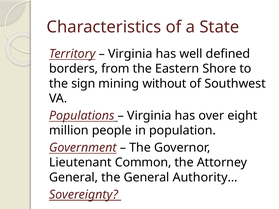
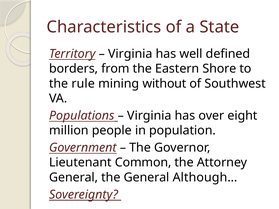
sign: sign -> rule (83, 84)
Authority…: Authority… -> Although… (205, 178)
